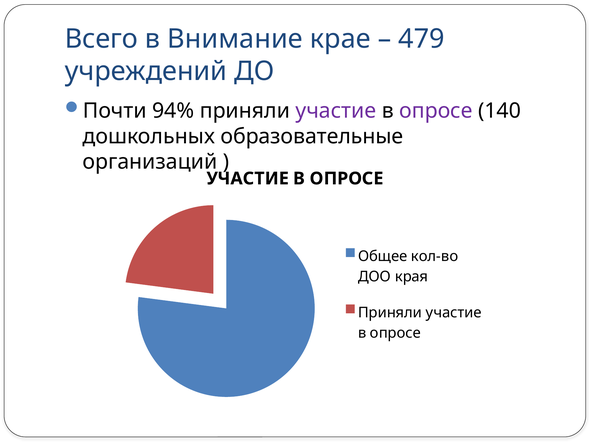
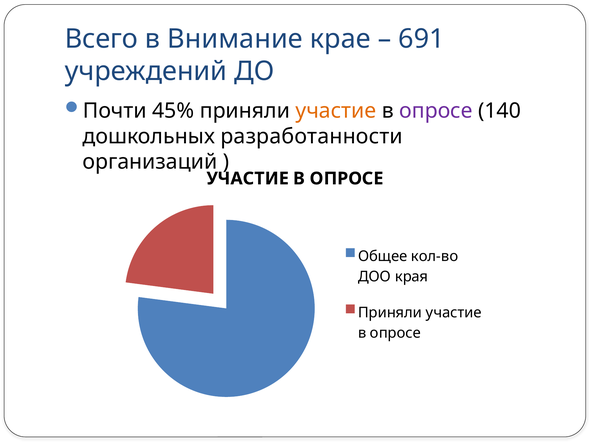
479: 479 -> 691 (421, 39)
94%: 94% -> 45% (173, 111)
участие colour: purple -> orange (336, 111)
образовательные: образовательные -> разработанности (312, 136)
